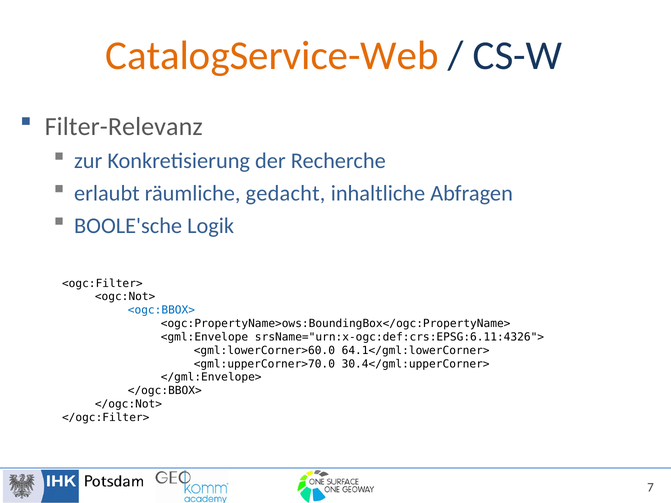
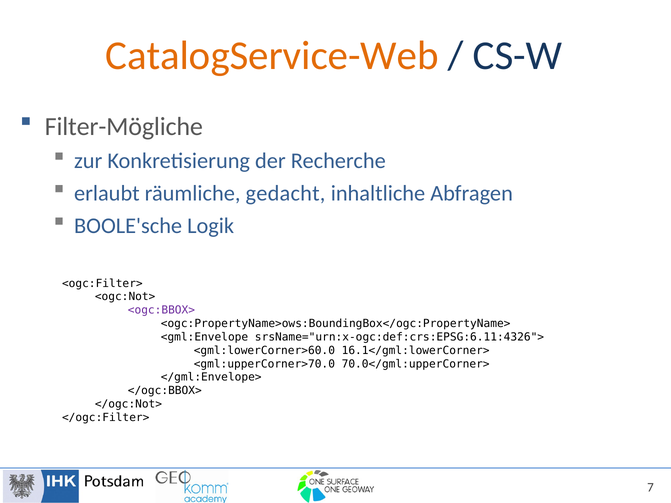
Filter-Relevanz: Filter-Relevanz -> Filter-Mögliche (124, 127)
<ogc:BBOX> colour: blue -> purple (161, 310)
64.1</gml:lowerCorner>: 64.1</gml:lowerCorner> -> 16.1</gml:lowerCorner> (416, 351)
30.4</gml:upperCorner>: 30.4</gml:upperCorner> -> 70.0</gml:upperCorner> (416, 364)
